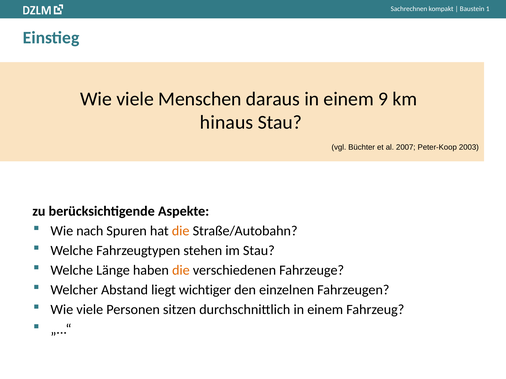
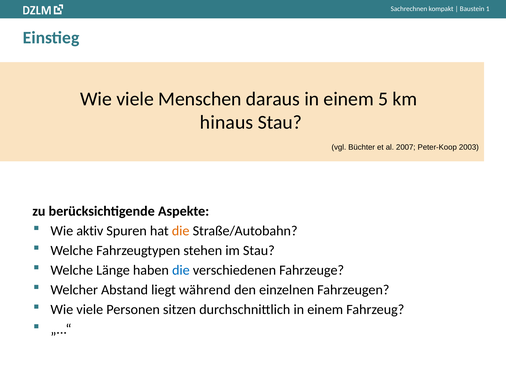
9: 9 -> 5 (383, 99)
nach: nach -> aktiv (90, 231)
die colour: orange -> blue (181, 270)
wichtiger: wichtiger -> während (205, 290)
